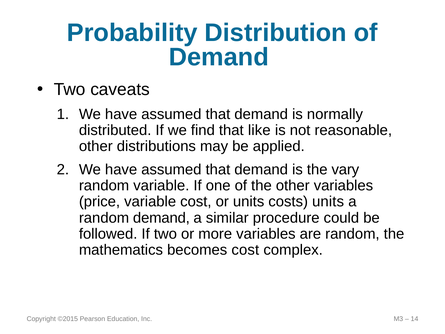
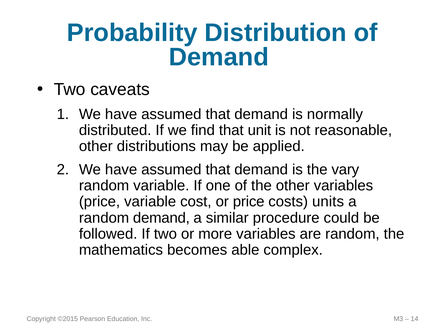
like: like -> unit (259, 130)
or units: units -> price (249, 202)
becomes cost: cost -> able (245, 250)
